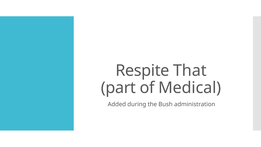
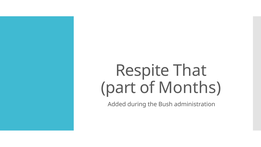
Medical: Medical -> Months (190, 88)
